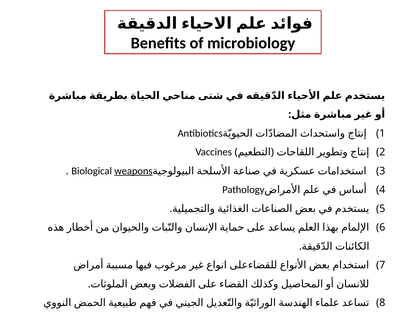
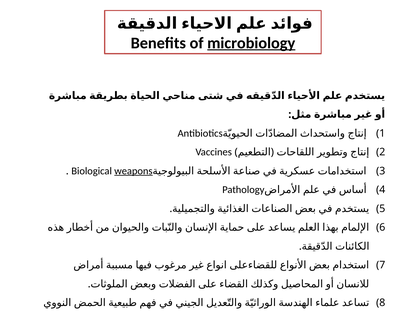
microbiology underline: none -> present (251, 43)
